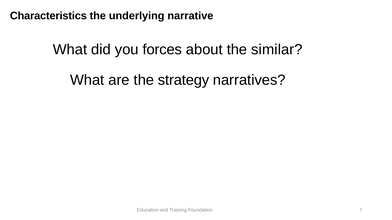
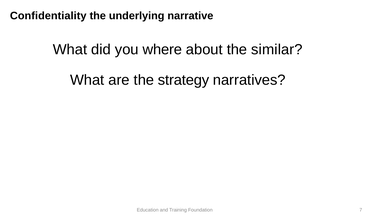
Characteristics: Characteristics -> Confidentiality (48, 16)
forces: forces -> where (162, 50)
